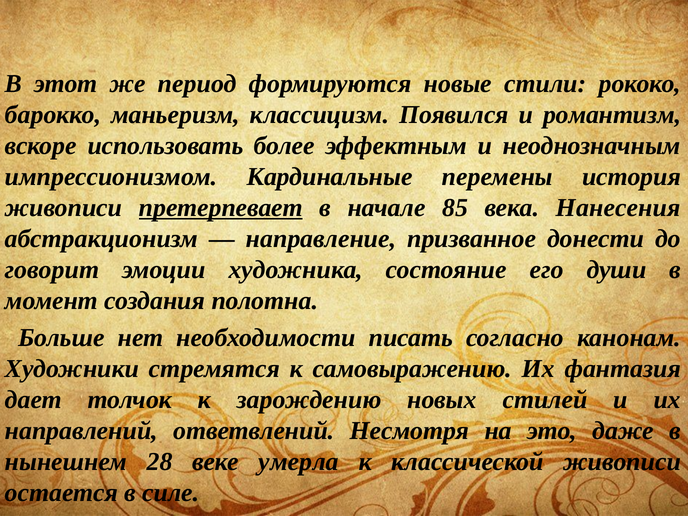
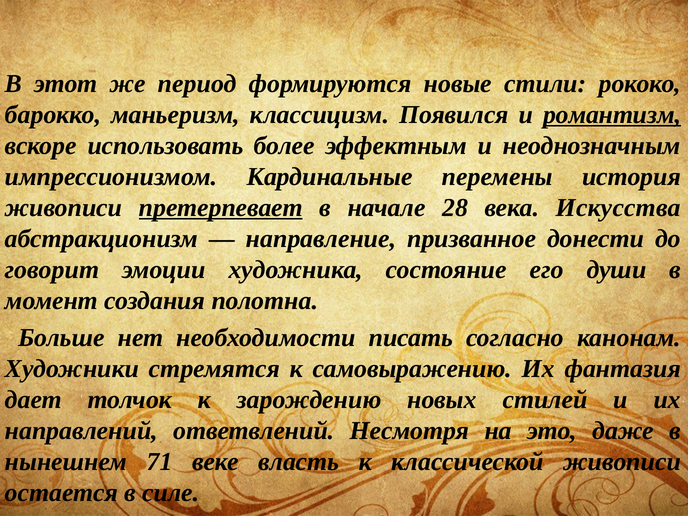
романтизм underline: none -> present (612, 115)
85: 85 -> 28 (455, 208)
Нанесения: Нанесения -> Искусства (618, 208)
28: 28 -> 71 (160, 462)
умерла: умерла -> власть (299, 462)
